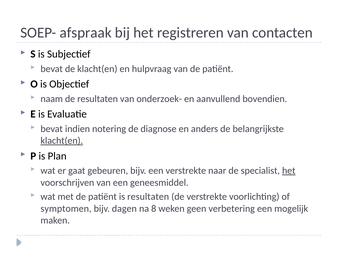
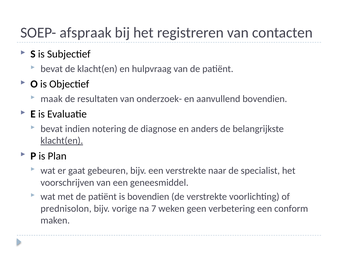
naam: naam -> maak (52, 99)
het underline: present -> none (289, 170)
is resultaten: resultaten -> bovendien (148, 196)
symptomen: symptomen -> prednisolon (66, 208)
dagen: dagen -> vorige (124, 208)
8: 8 -> 7 (154, 208)
mogelijk: mogelijk -> conform (291, 208)
